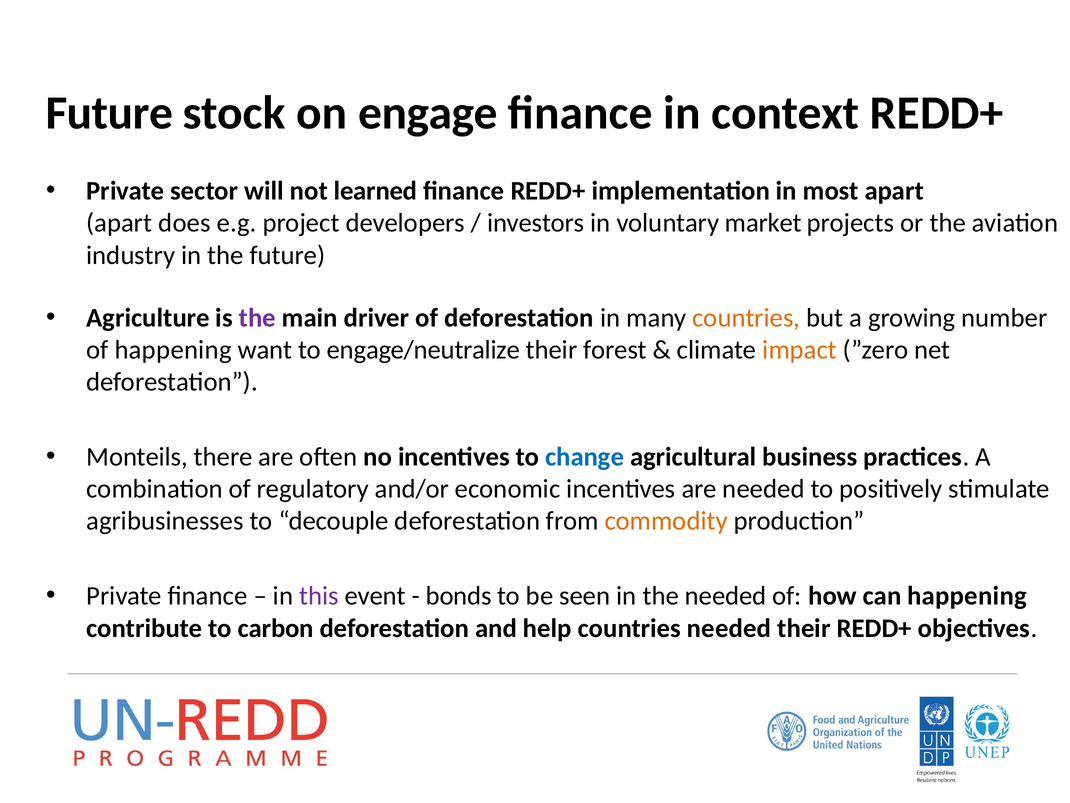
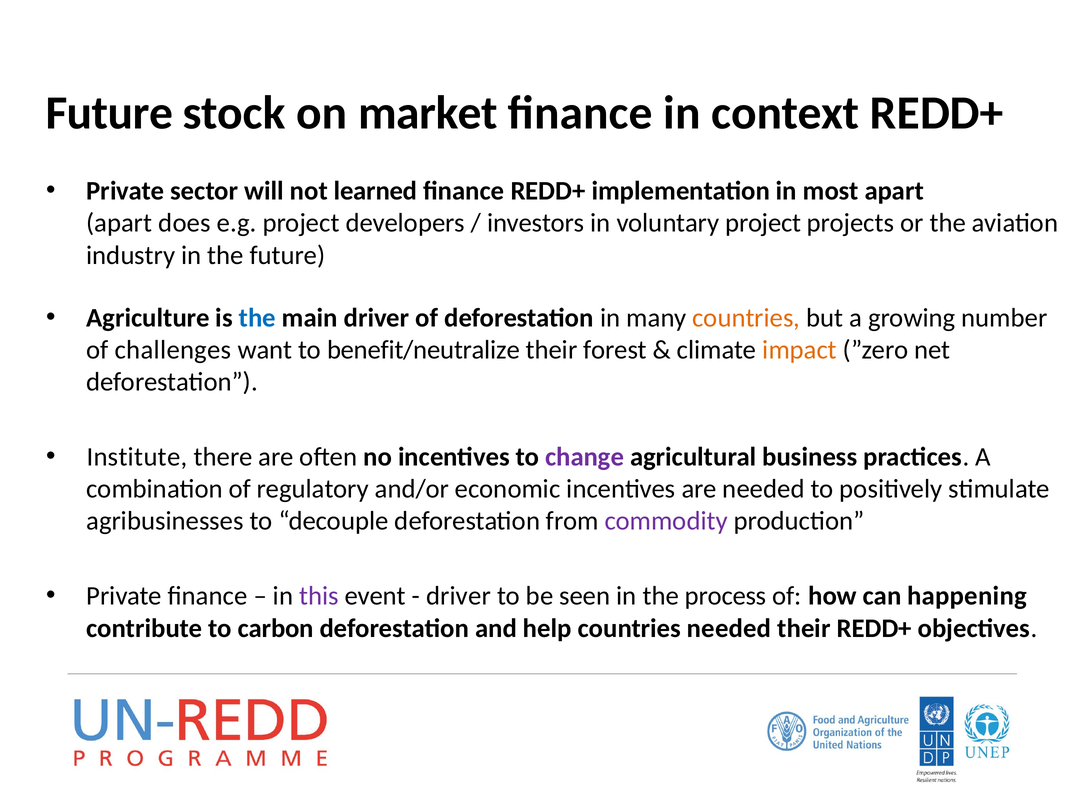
engage: engage -> market (428, 113)
voluntary market: market -> project (763, 223)
the colour: purple -> blue (257, 317)
of happening: happening -> challenges (173, 350)
engage/neutralize: engage/neutralize -> benefit/neutralize (423, 350)
Monteils: Monteils -> Institute (137, 457)
change colour: blue -> purple (585, 457)
commodity colour: orange -> purple (666, 521)
bonds: bonds -> driver (458, 596)
the needed: needed -> process (726, 596)
